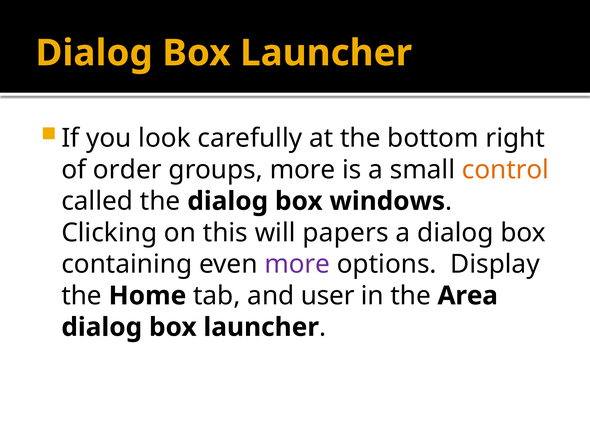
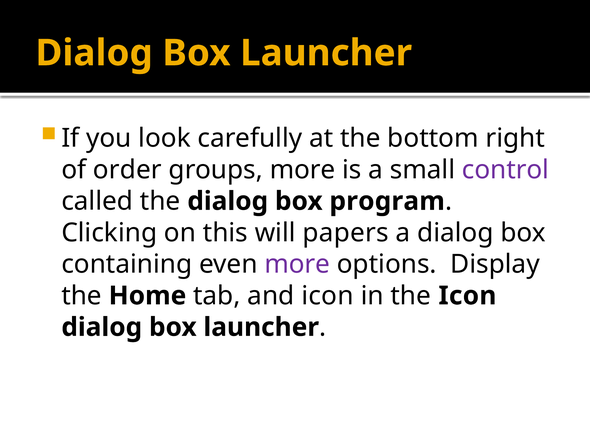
control colour: orange -> purple (506, 169)
windows: windows -> program (387, 201)
and user: user -> icon (327, 295)
the Area: Area -> Icon (467, 295)
